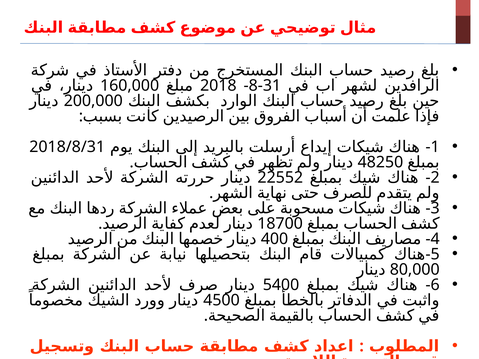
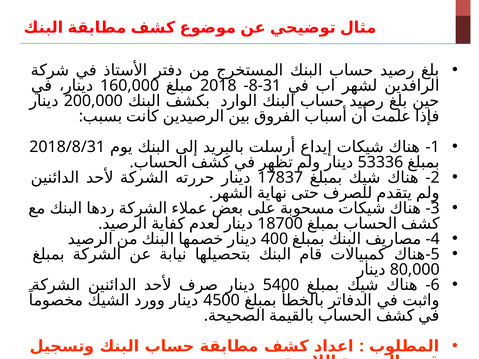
48250: 48250 -> 53336 (380, 162)
22552: 22552 -> 17837 (280, 178)
